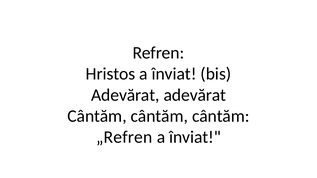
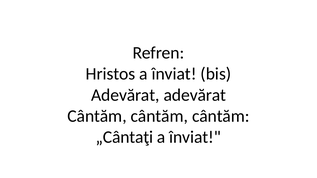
„Refren: „Refren -> „Cântaţi (124, 137)
